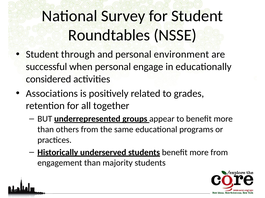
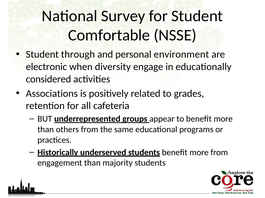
Roundtables: Roundtables -> Comfortable (109, 35)
successful: successful -> electronic (46, 67)
when personal: personal -> diversity (113, 67)
together: together -> cafeteria (111, 106)
